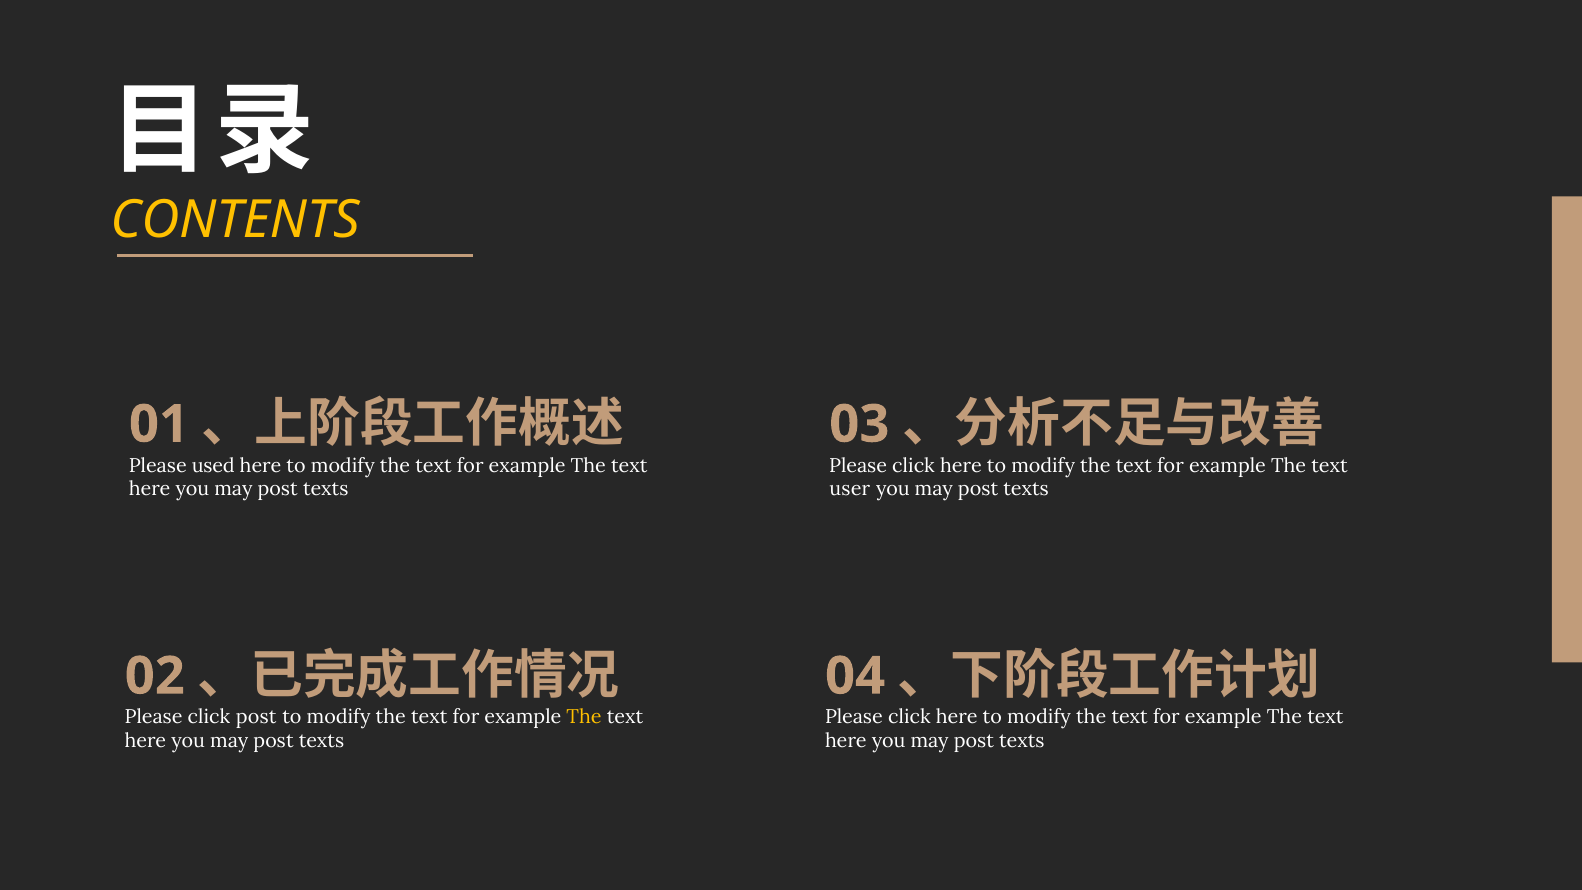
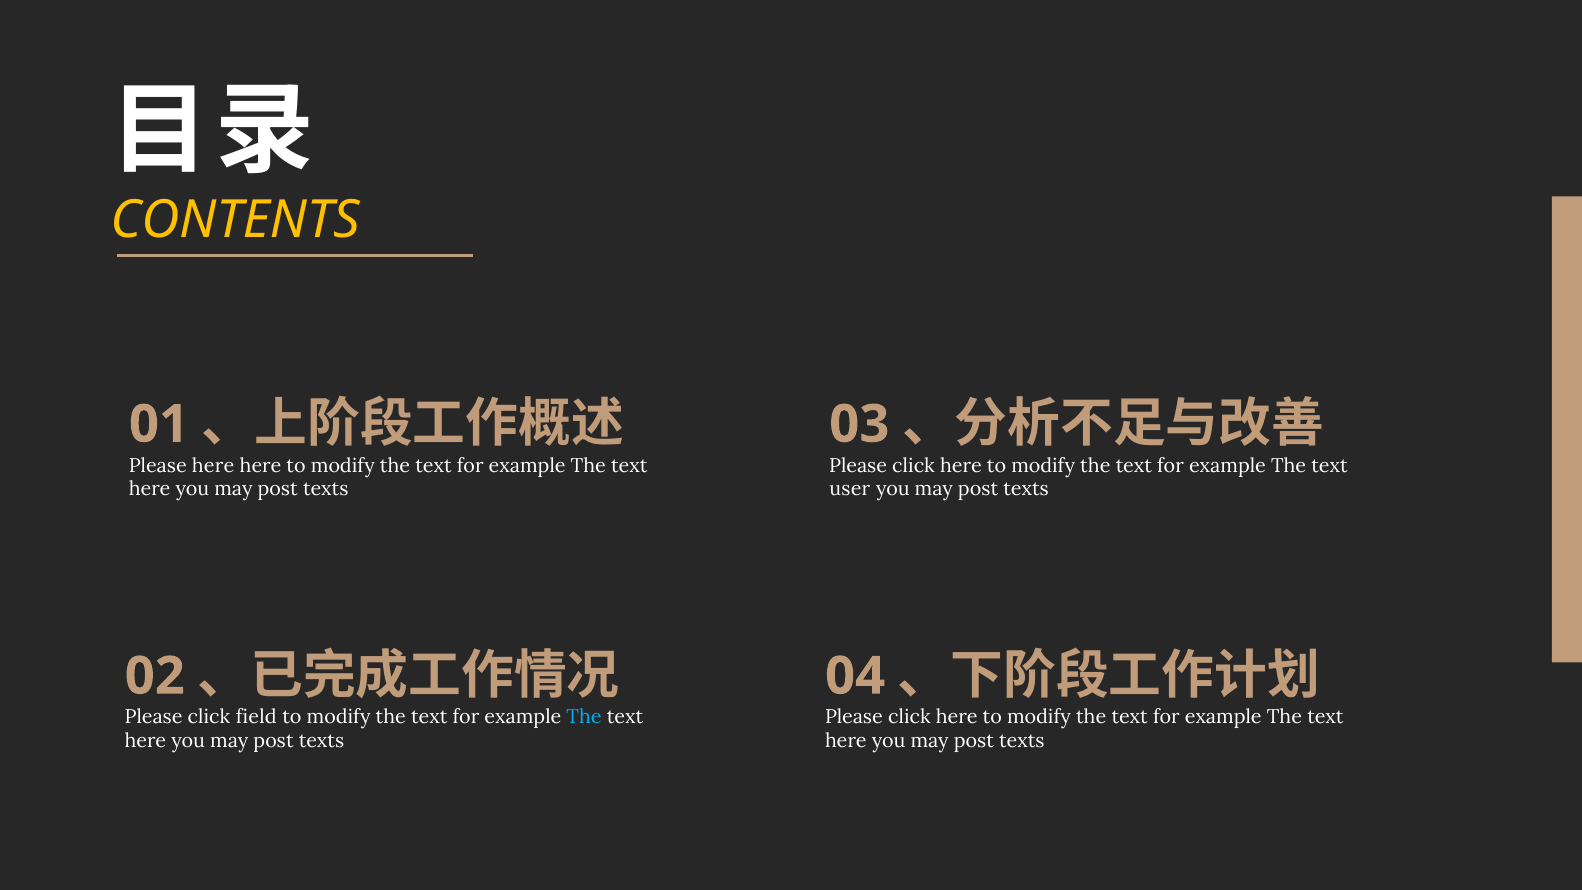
used: used -> here (213, 466)
click post: post -> field (256, 717)
The colour: yellow -> light blue (584, 717)
